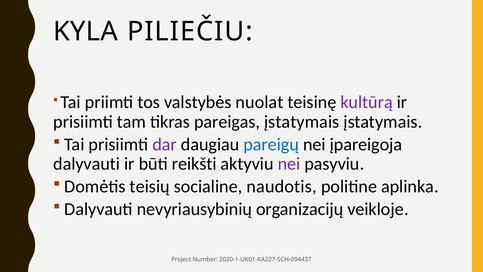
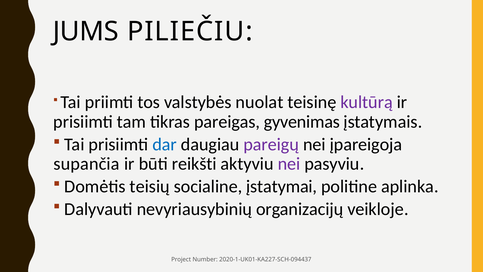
KYLA: KYLA -> JUMS (86, 31)
pareigas įstatymais: įstatymais -> gyvenimas (302, 122)
dar colour: purple -> blue (165, 144)
pareigų colour: blue -> purple (271, 144)
dalyvauti: dalyvauti -> supančia (87, 164)
naudotis: naudotis -> įstatymai (282, 186)
